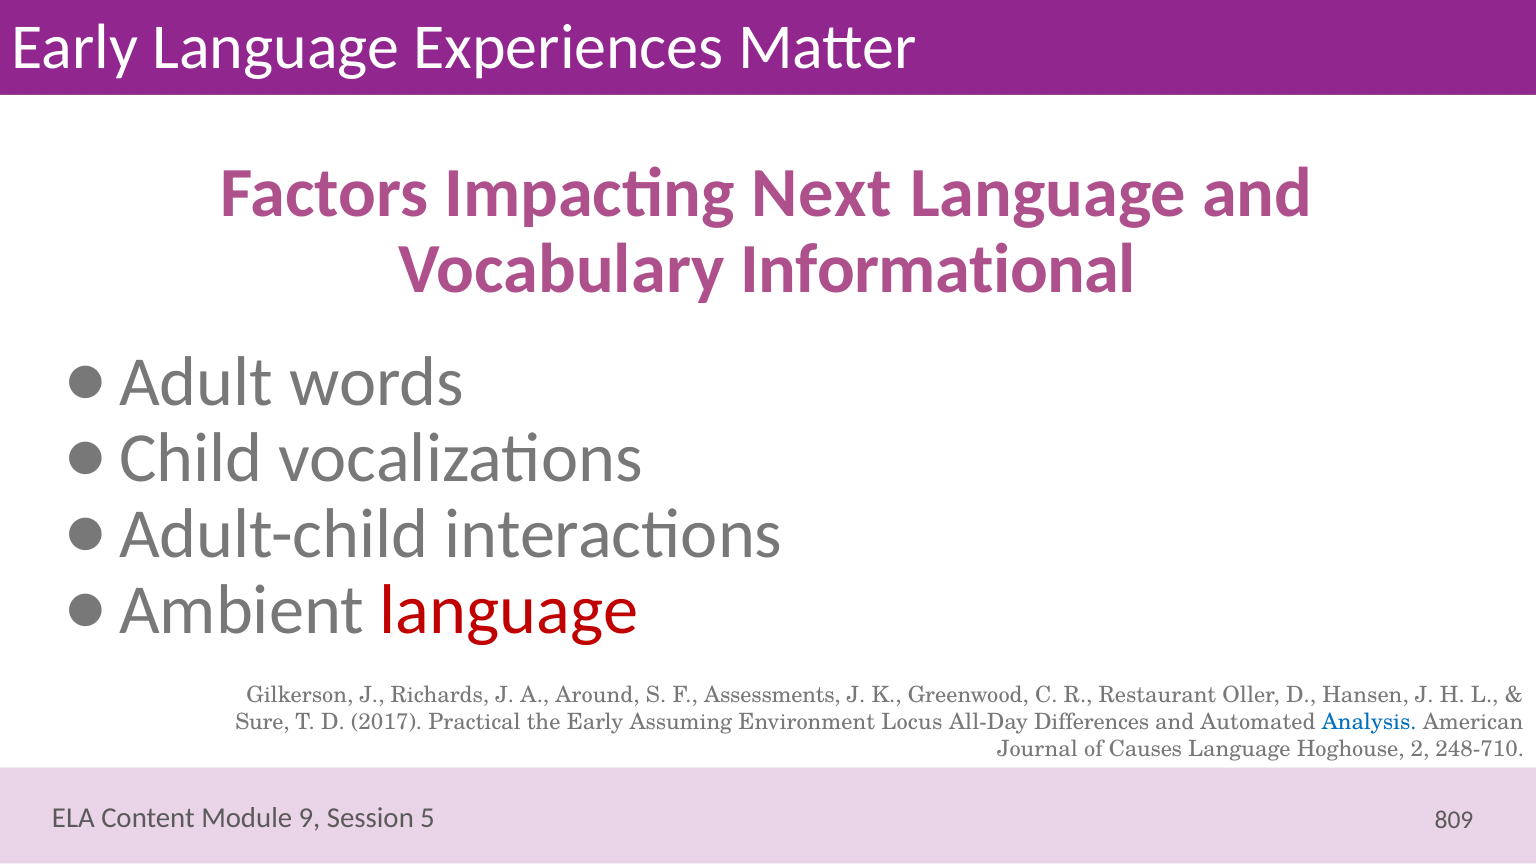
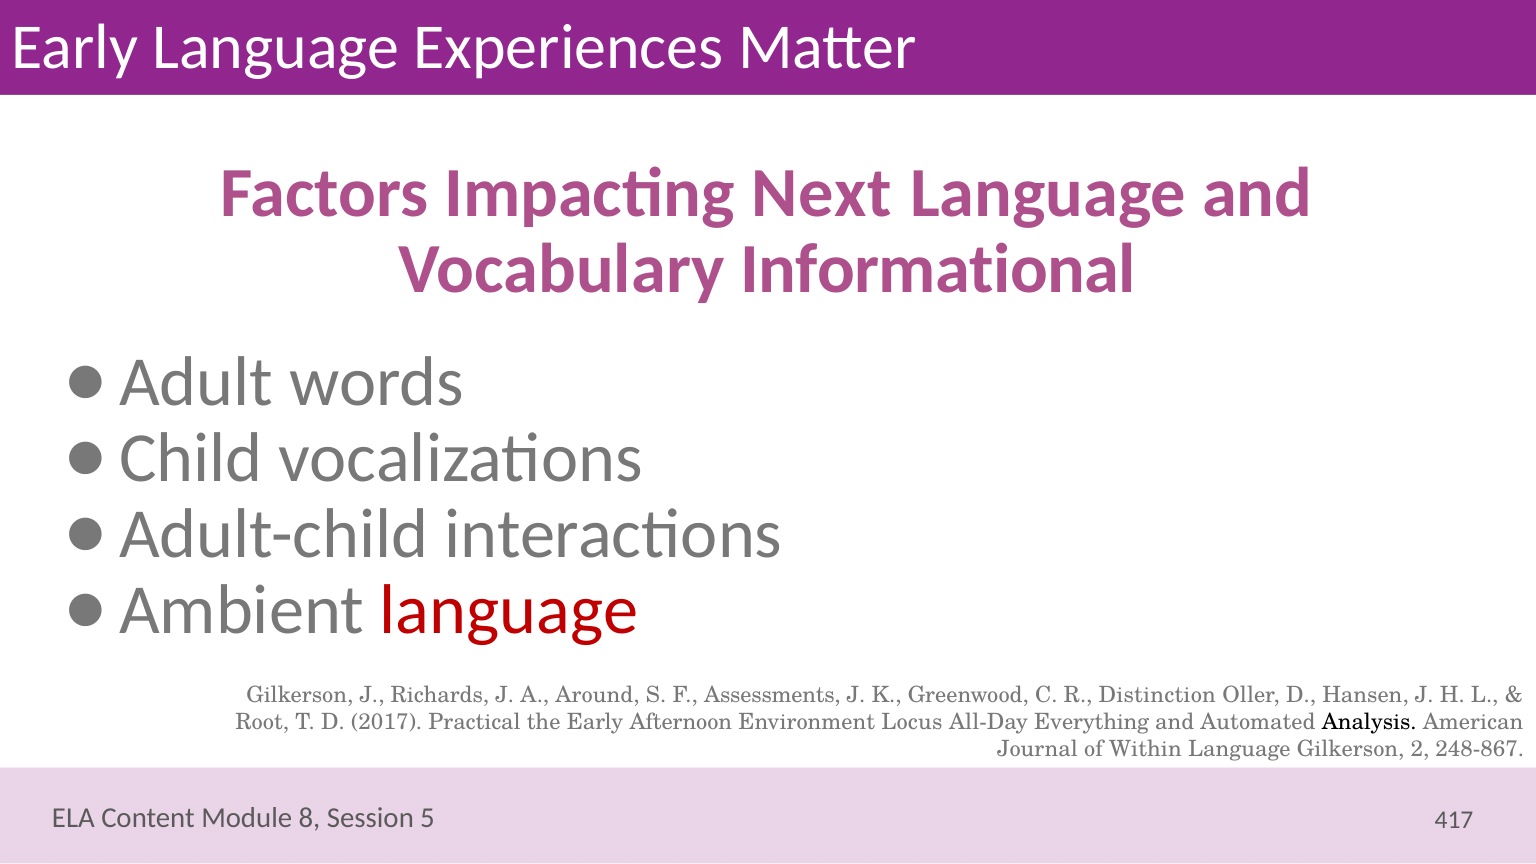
Restaurant: Restaurant -> Distinction (1157, 695)
Sure: Sure -> Root (262, 722)
Assuming: Assuming -> Afternoon (681, 722)
Differences: Differences -> Everything (1092, 722)
Analysis colour: blue -> black (1369, 722)
Causes: Causes -> Within (1145, 749)
Language Hoghouse: Hoghouse -> Gilkerson (1351, 749)
248-710: 248-710 -> 248-867 (1480, 749)
9: 9 -> 8 (310, 818)
809: 809 -> 417 (1454, 820)
